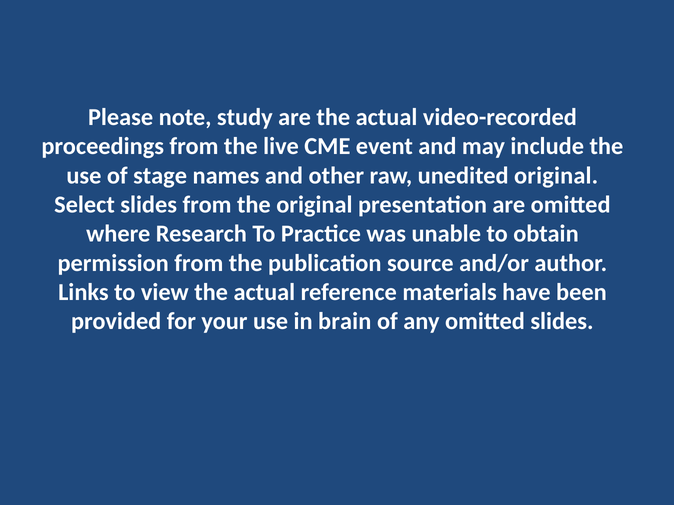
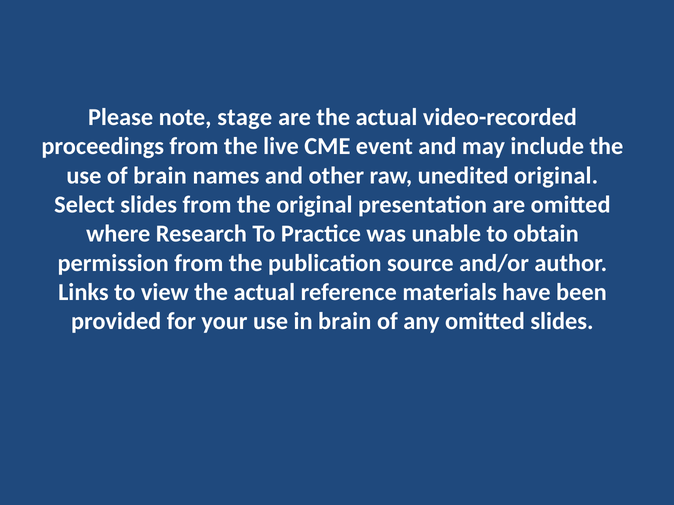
study: study -> stage (245, 117)
of stage: stage -> brain (160, 176)
